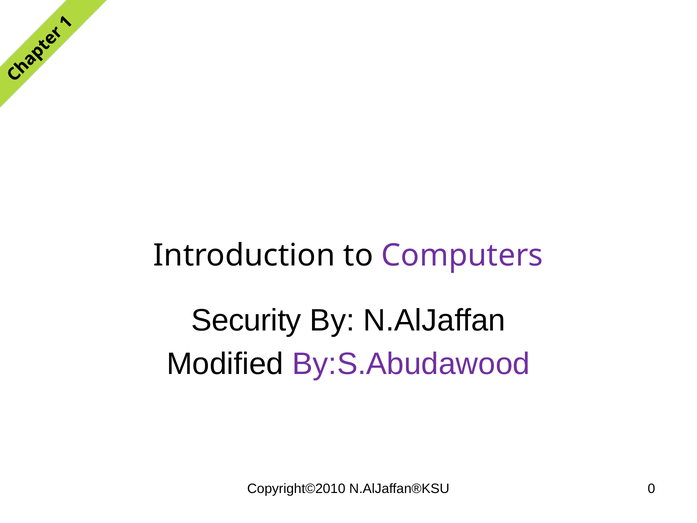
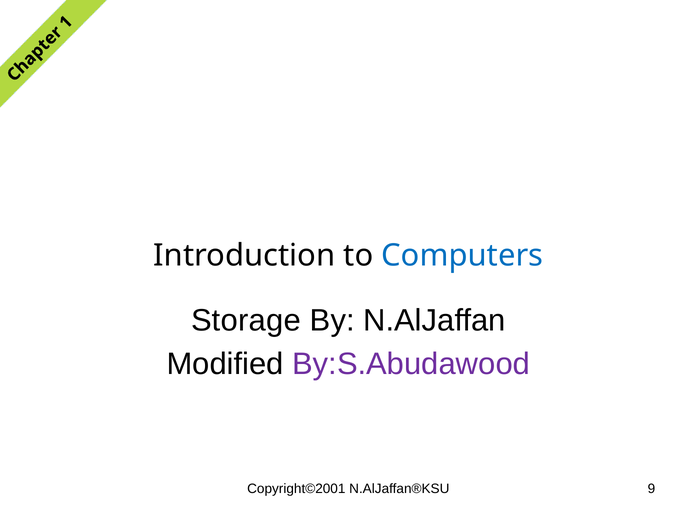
Computers colour: purple -> blue (462, 255)
Security: Security -> Storage (246, 320)
Copyright©2010: Copyright©2010 -> Copyright©2001 (296, 489)
0: 0 -> 9 (651, 489)
